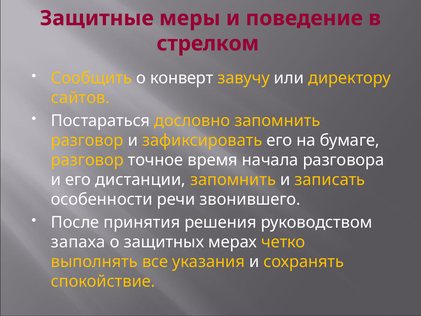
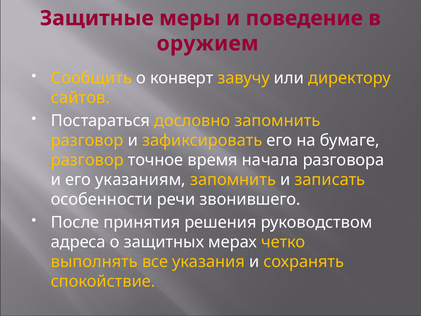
стрелком: стрелком -> оружием (208, 44)
дистанции: дистанции -> указаниям (140, 180)
запаха: запаха -> адреса (78, 242)
